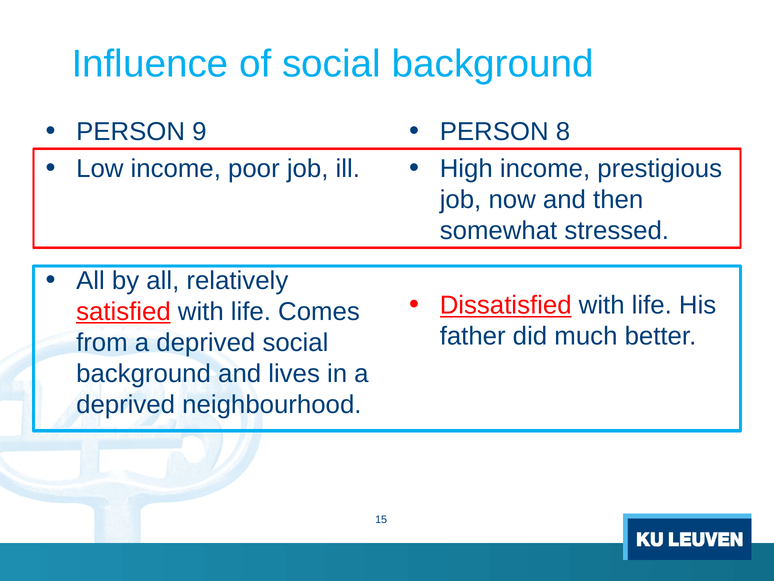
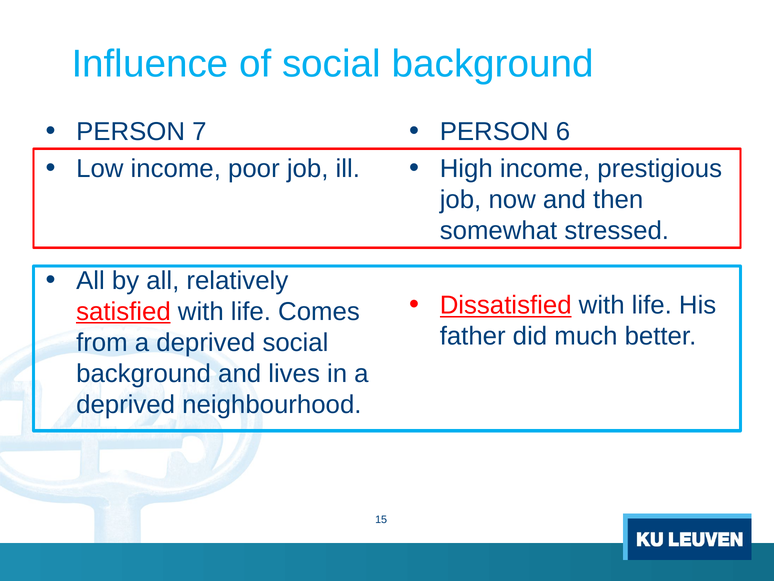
9: 9 -> 7 (199, 132)
8: 8 -> 6 (563, 132)
